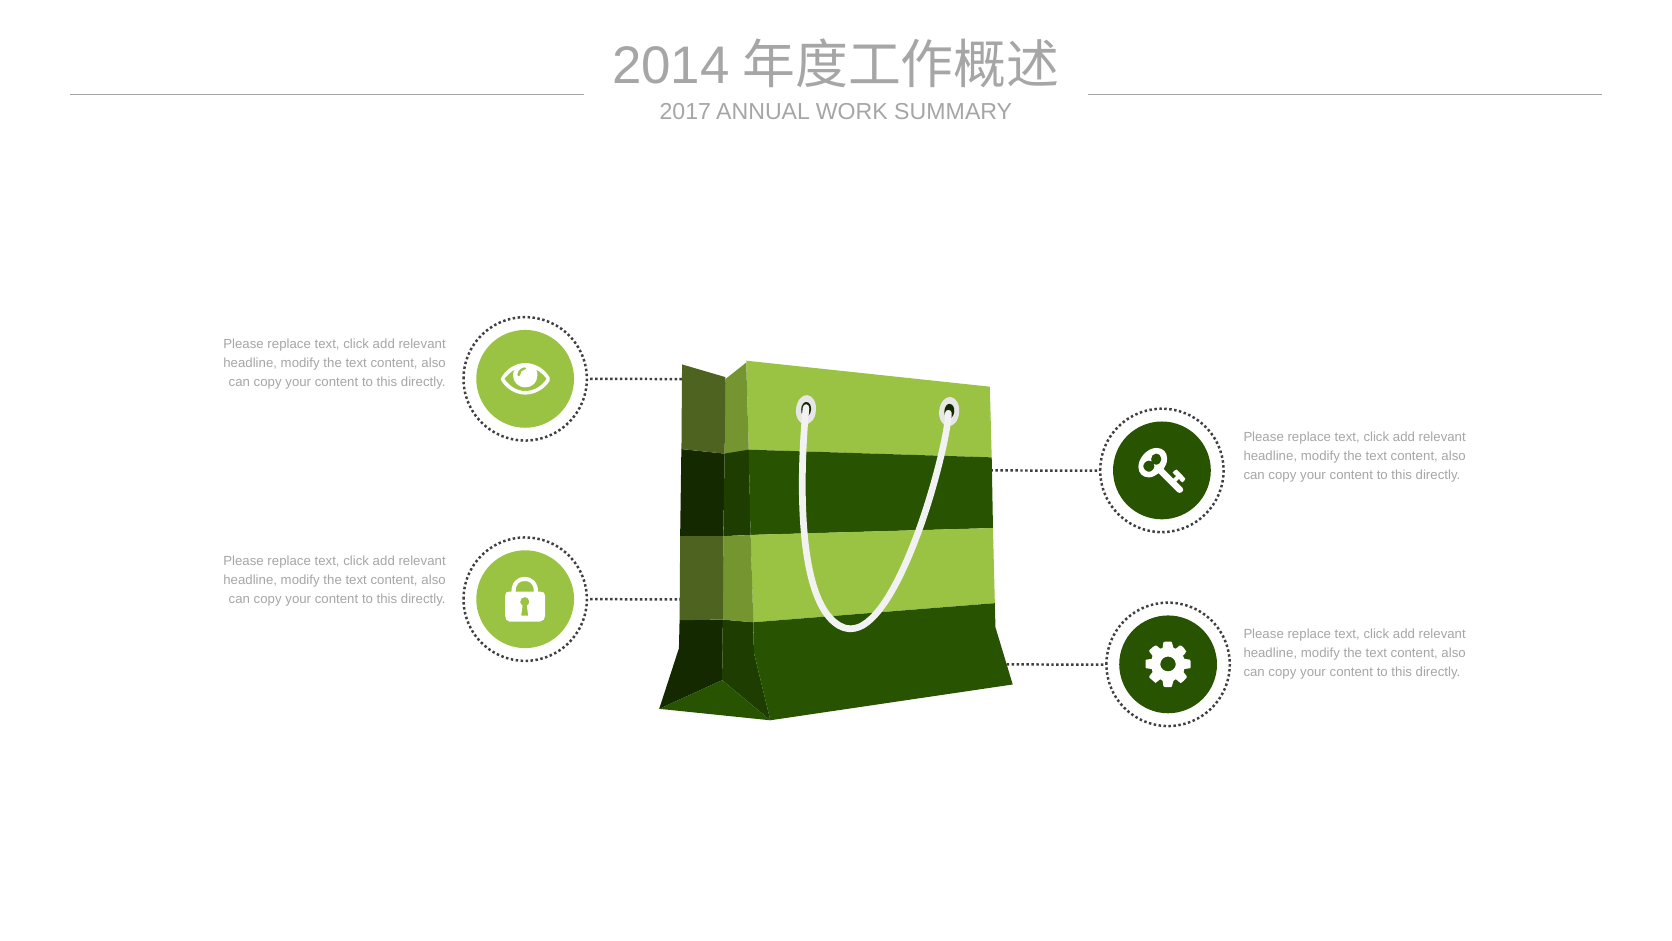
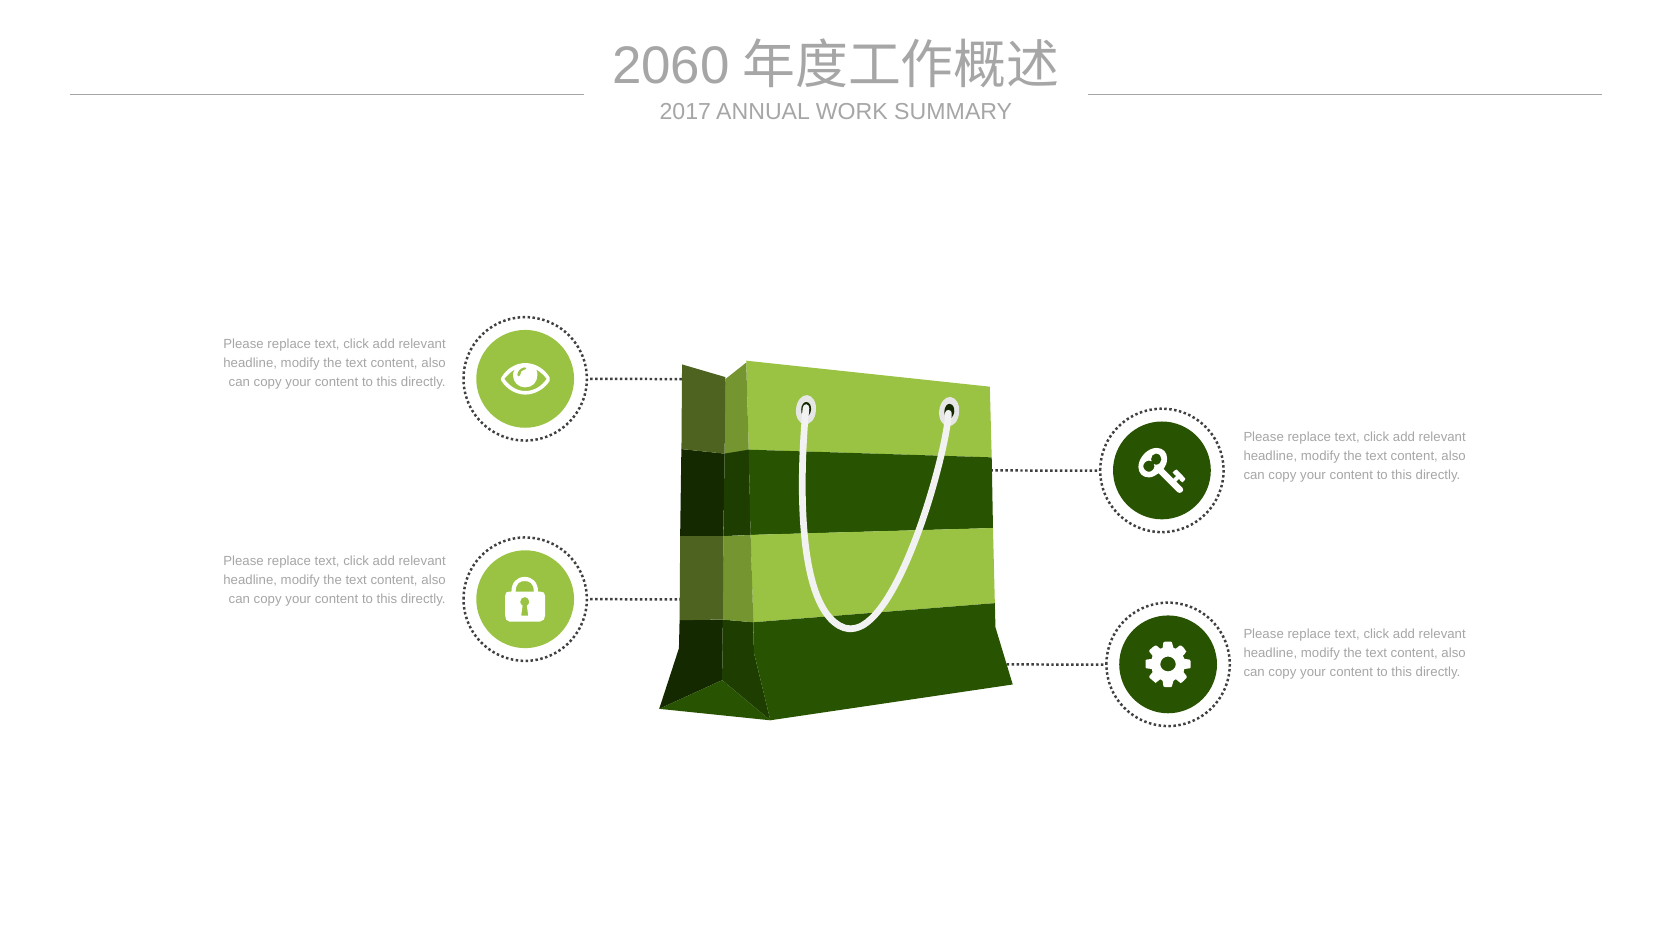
2014: 2014 -> 2060 (671, 66)
